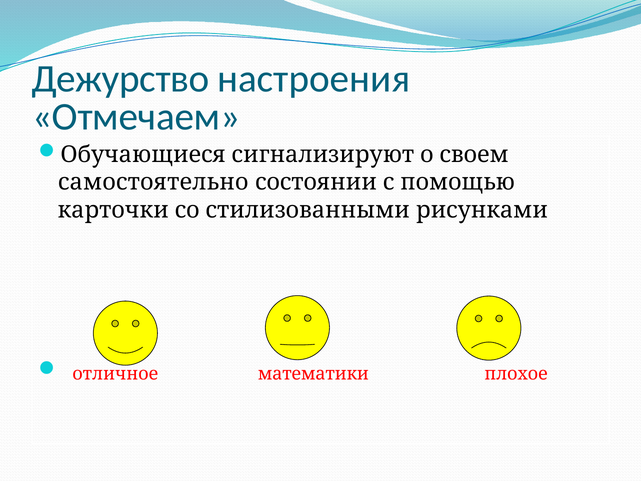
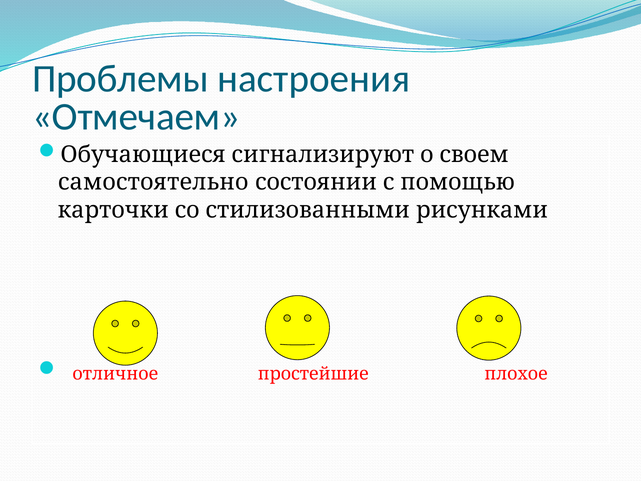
Дежурство: Дежурство -> Проблемы (120, 79)
математики: математики -> простейшие (313, 374)
